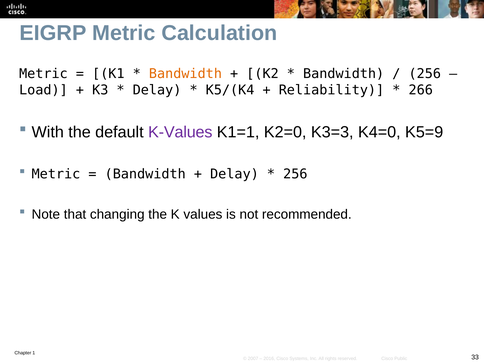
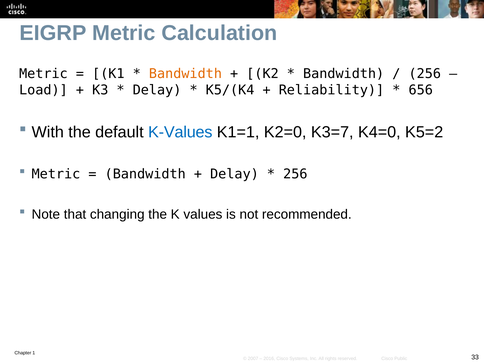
266: 266 -> 656 (421, 90)
K-Values colour: purple -> blue (180, 132)
K3=3: K3=3 -> K3=7 (332, 132)
K5=9: K5=9 -> K5=2 (424, 132)
